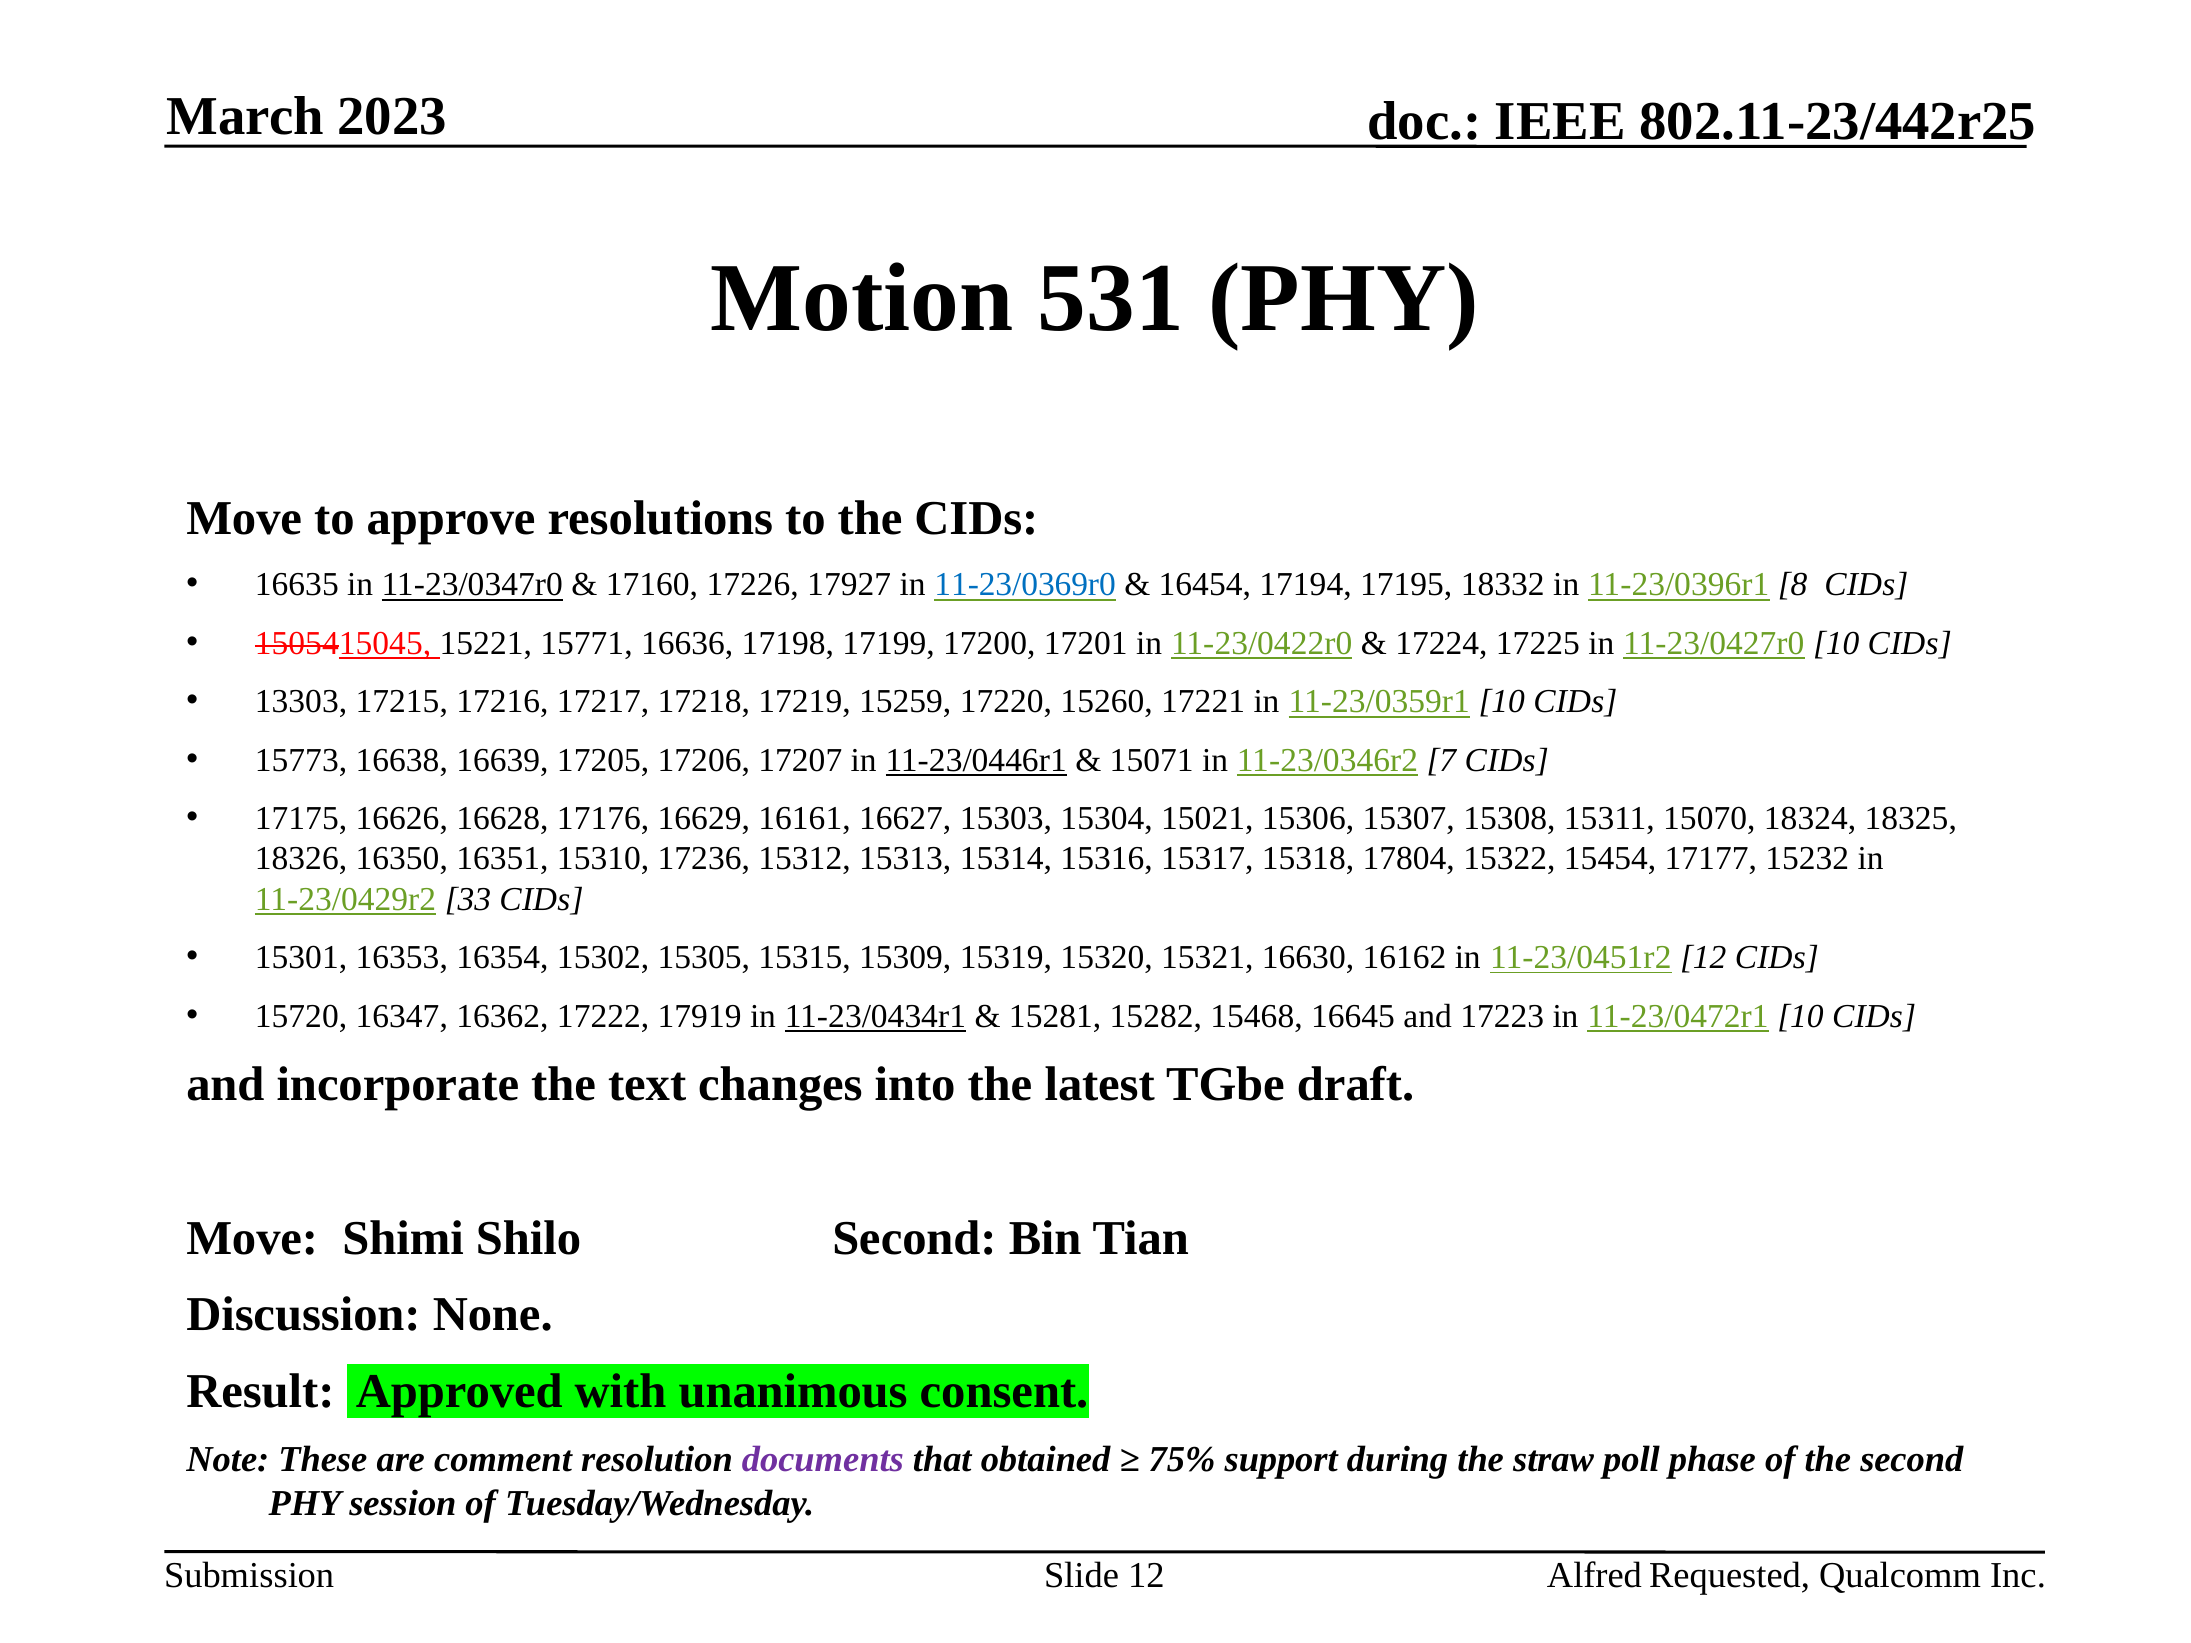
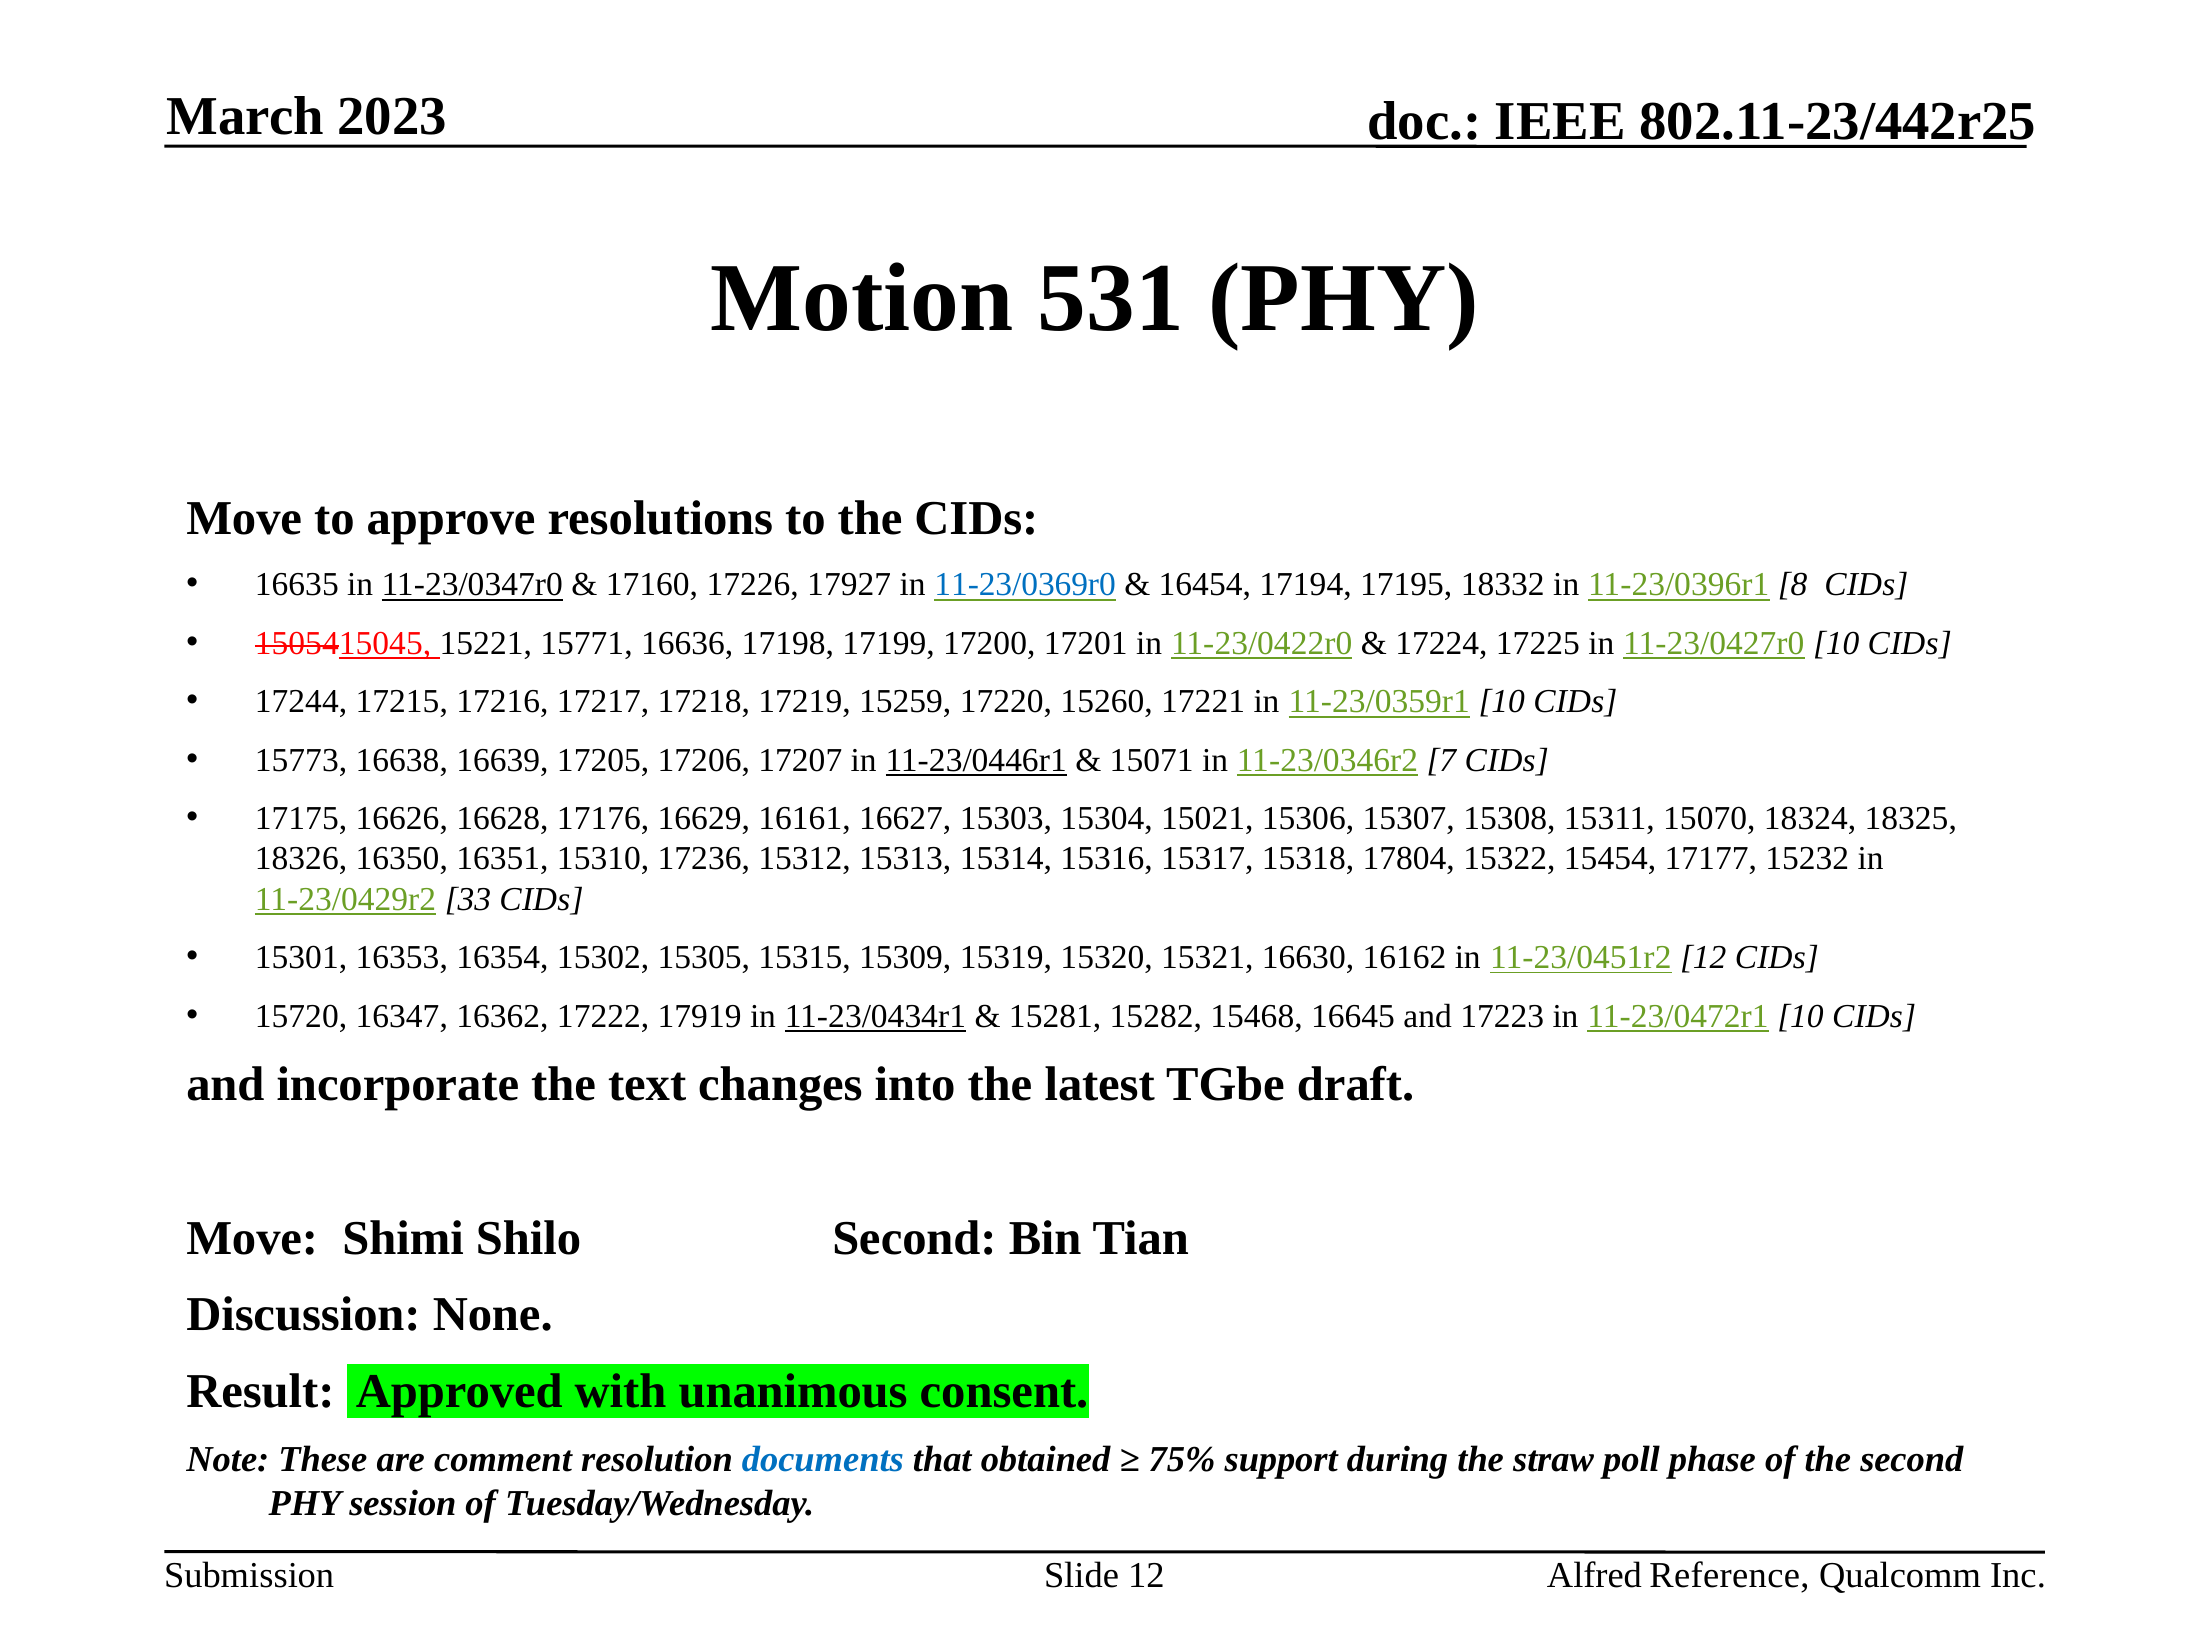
13303: 13303 -> 17244 (301, 702)
documents colour: purple -> blue (823, 1460)
Requested: Requested -> Reference (1729, 1576)
